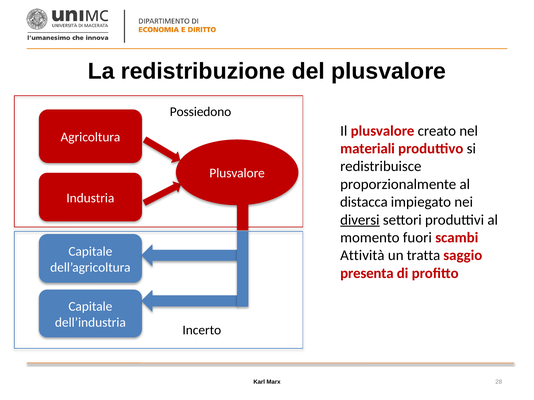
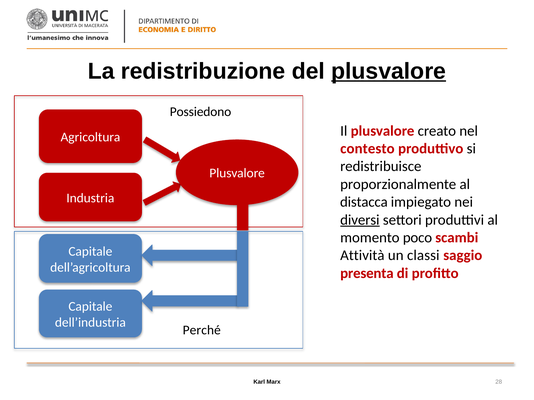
plusvalore underline: none -> present (389, 71)
materiali: materiali -> contesto (367, 149)
fuori: fuori -> poco (417, 238)
tratta: tratta -> classi (423, 256)
Incerto: Incerto -> Perché (202, 330)
